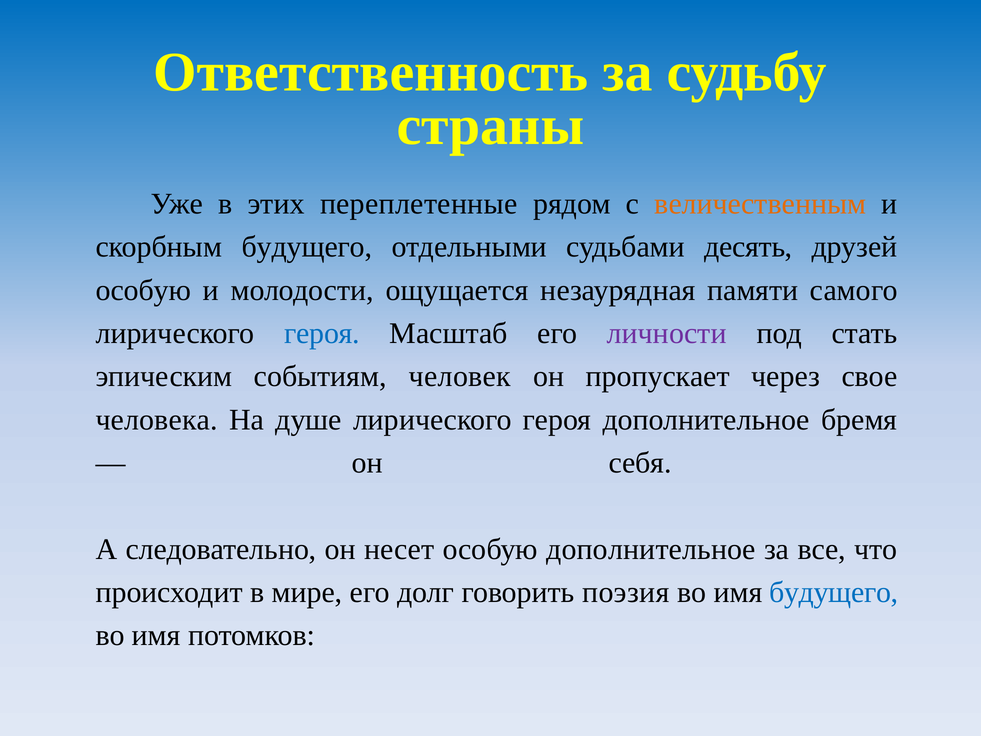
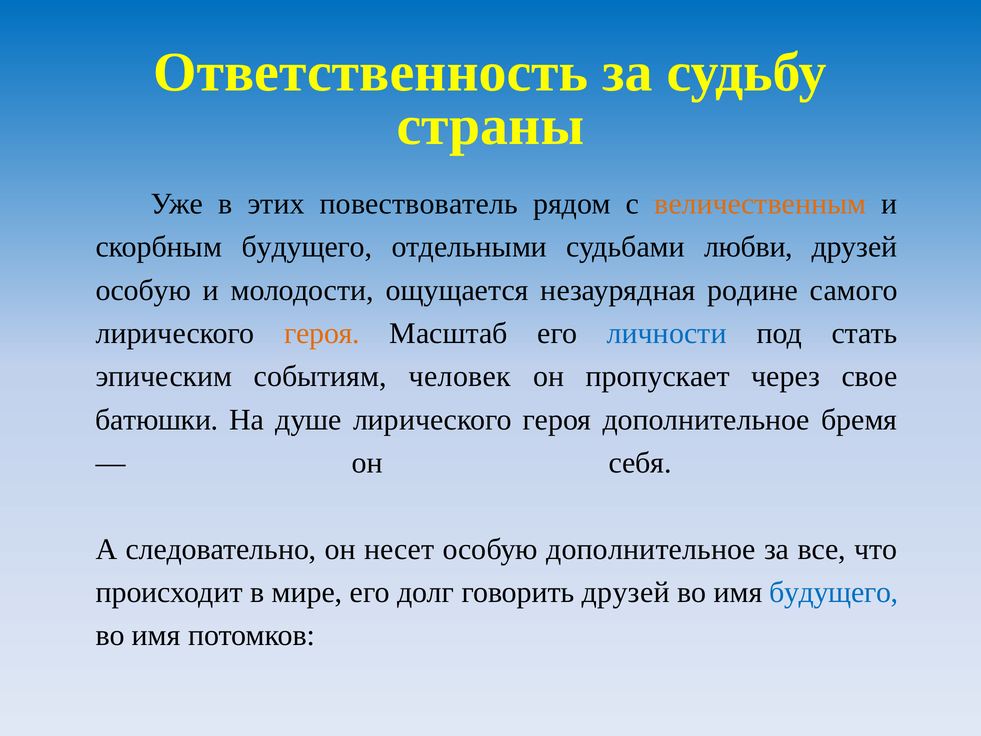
переплетенные: переплетенные -> повествователь (419, 204)
десять: десять -> любви (748, 247)
памяти: памяти -> родине (753, 290)
героя colour: blue -> orange (322, 333)
личности colour: purple -> blue (667, 333)
человека: человека -> батюшки (157, 420)
говорить поэзия: поэзия -> друзей (626, 592)
